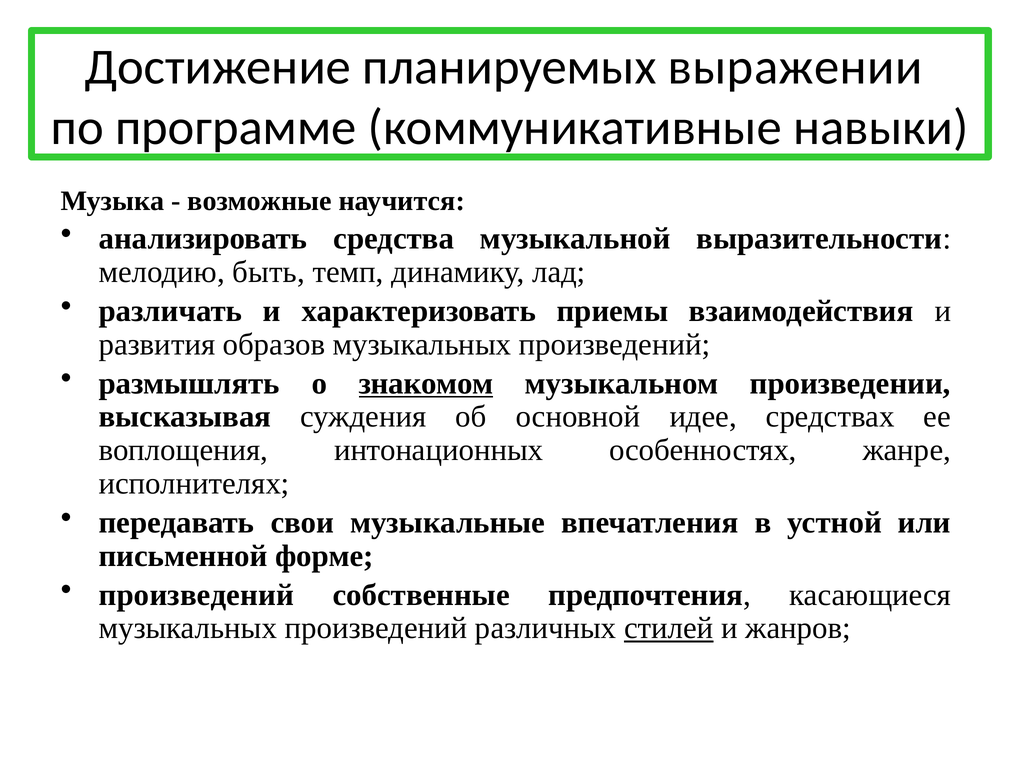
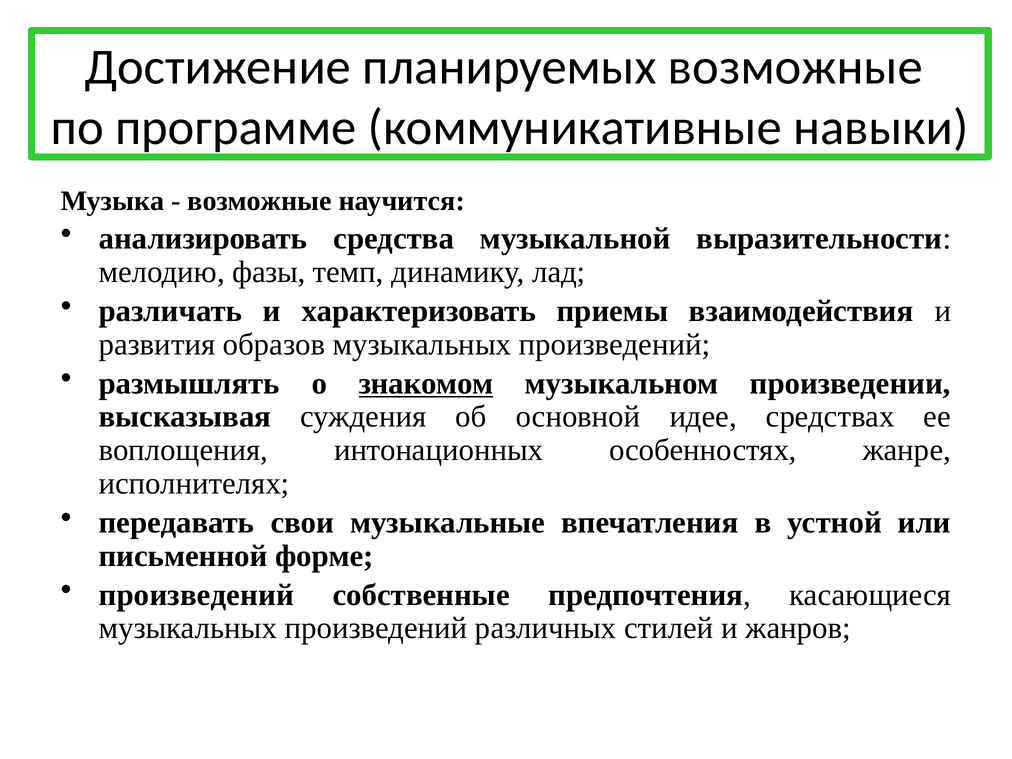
планируемых выражении: выражении -> возможные (795, 67)
быть: быть -> фазы (269, 272)
стилей underline: present -> none (669, 628)
